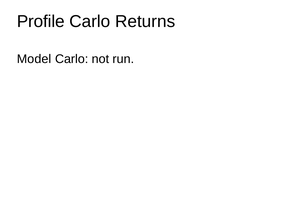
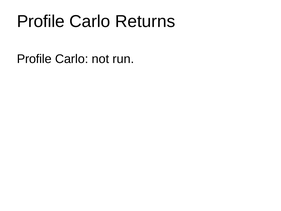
Model: Model -> Profile (34, 59)
